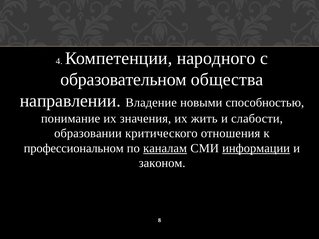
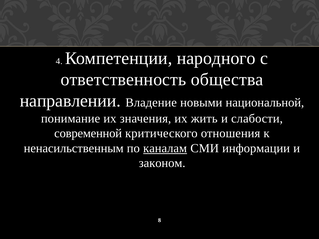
образовательном: образовательном -> ответственность (123, 80)
способностью: способностью -> национальной (265, 103)
образовании: образовании -> современной (88, 133)
профессиональном: профессиональном -> ненасильственным (74, 148)
информации underline: present -> none (256, 148)
